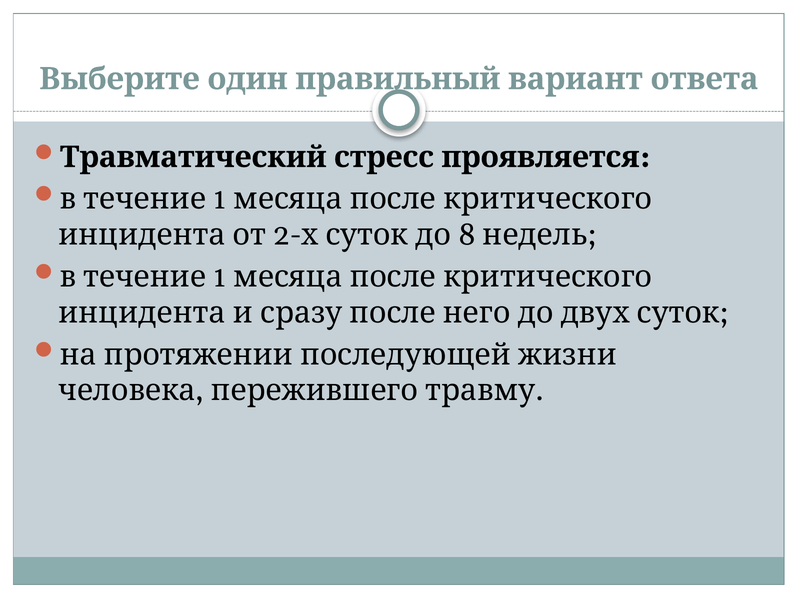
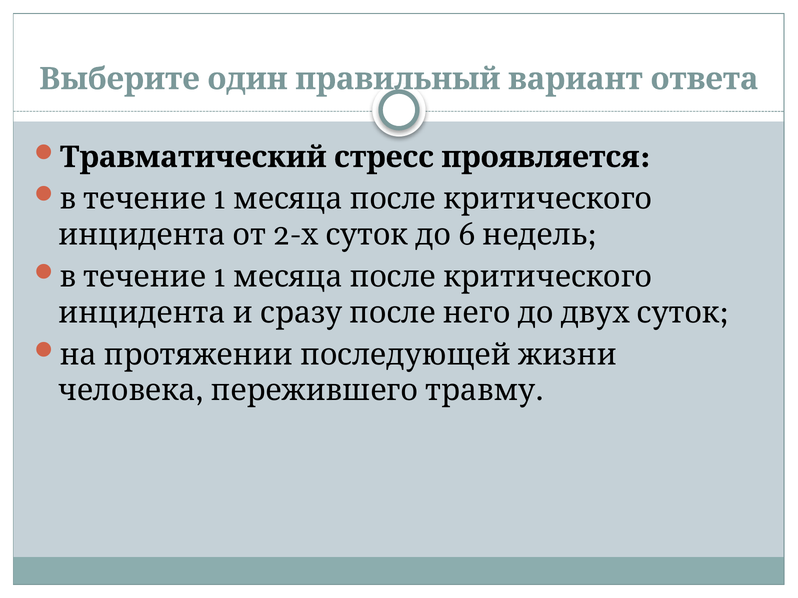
8: 8 -> 6 (467, 235)
